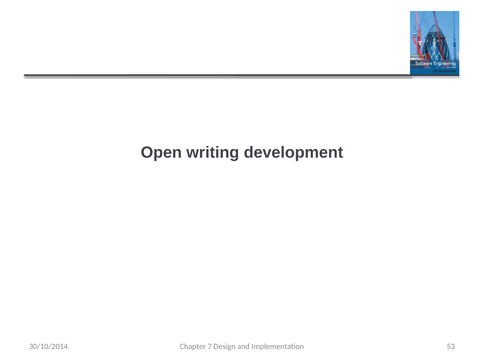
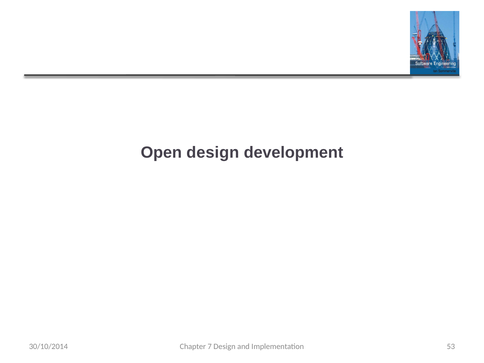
Open writing: writing -> design (213, 152)
